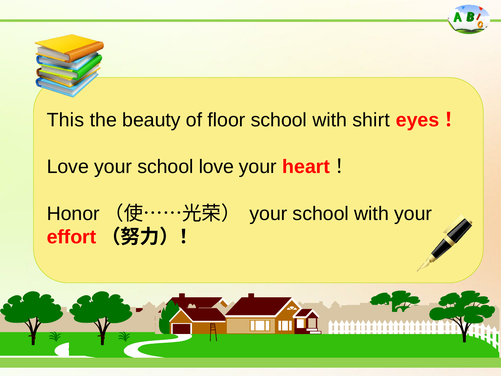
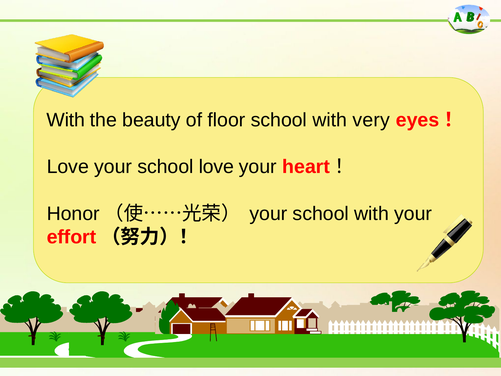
This: This -> With (66, 120)
shirt: shirt -> very (371, 120)
